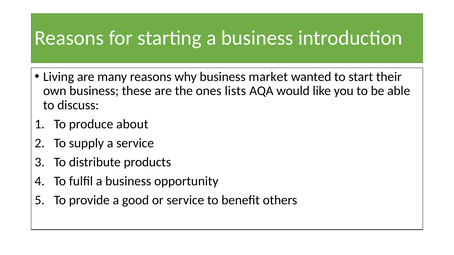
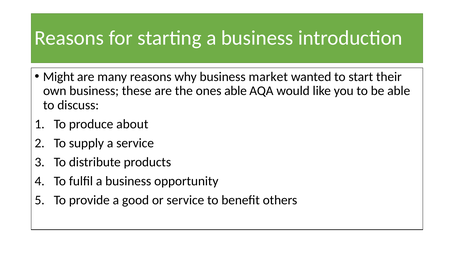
Living: Living -> Might (59, 77)
ones lists: lists -> able (236, 91)
